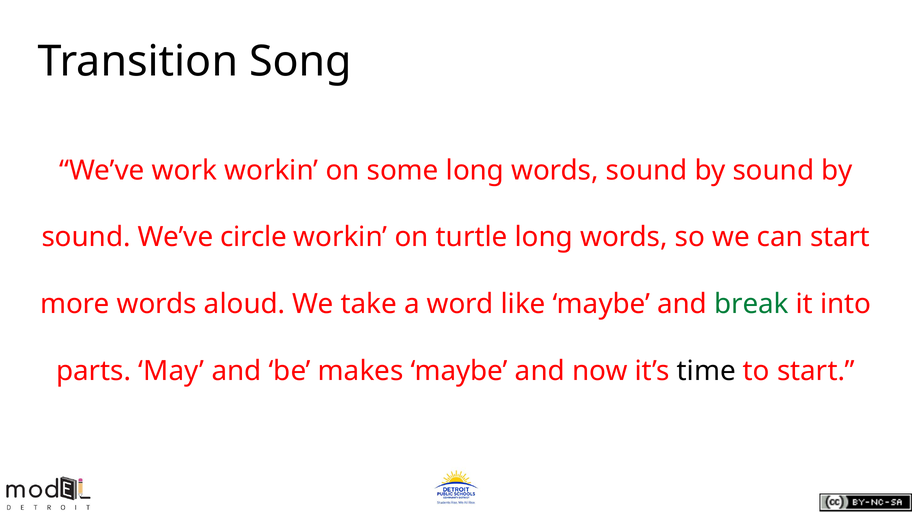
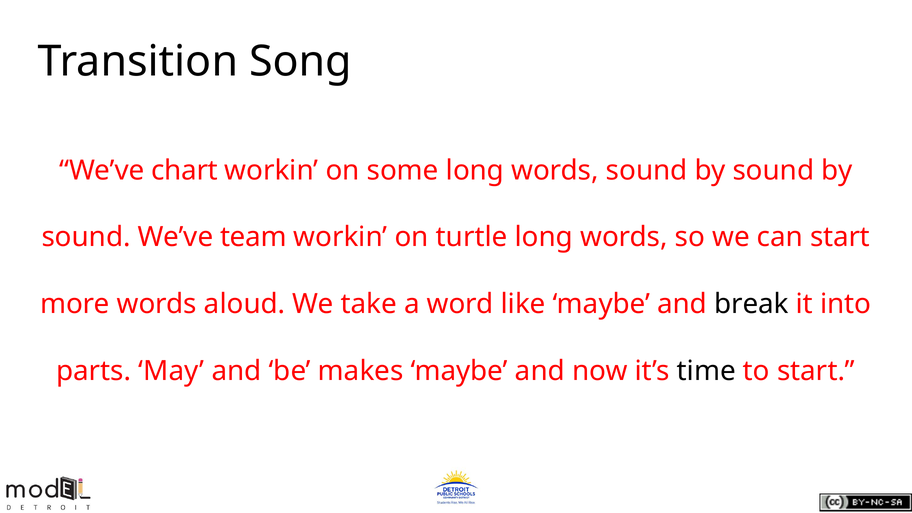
work: work -> chart (185, 170)
circle: circle -> team (253, 237)
break colour: green -> black (752, 304)
